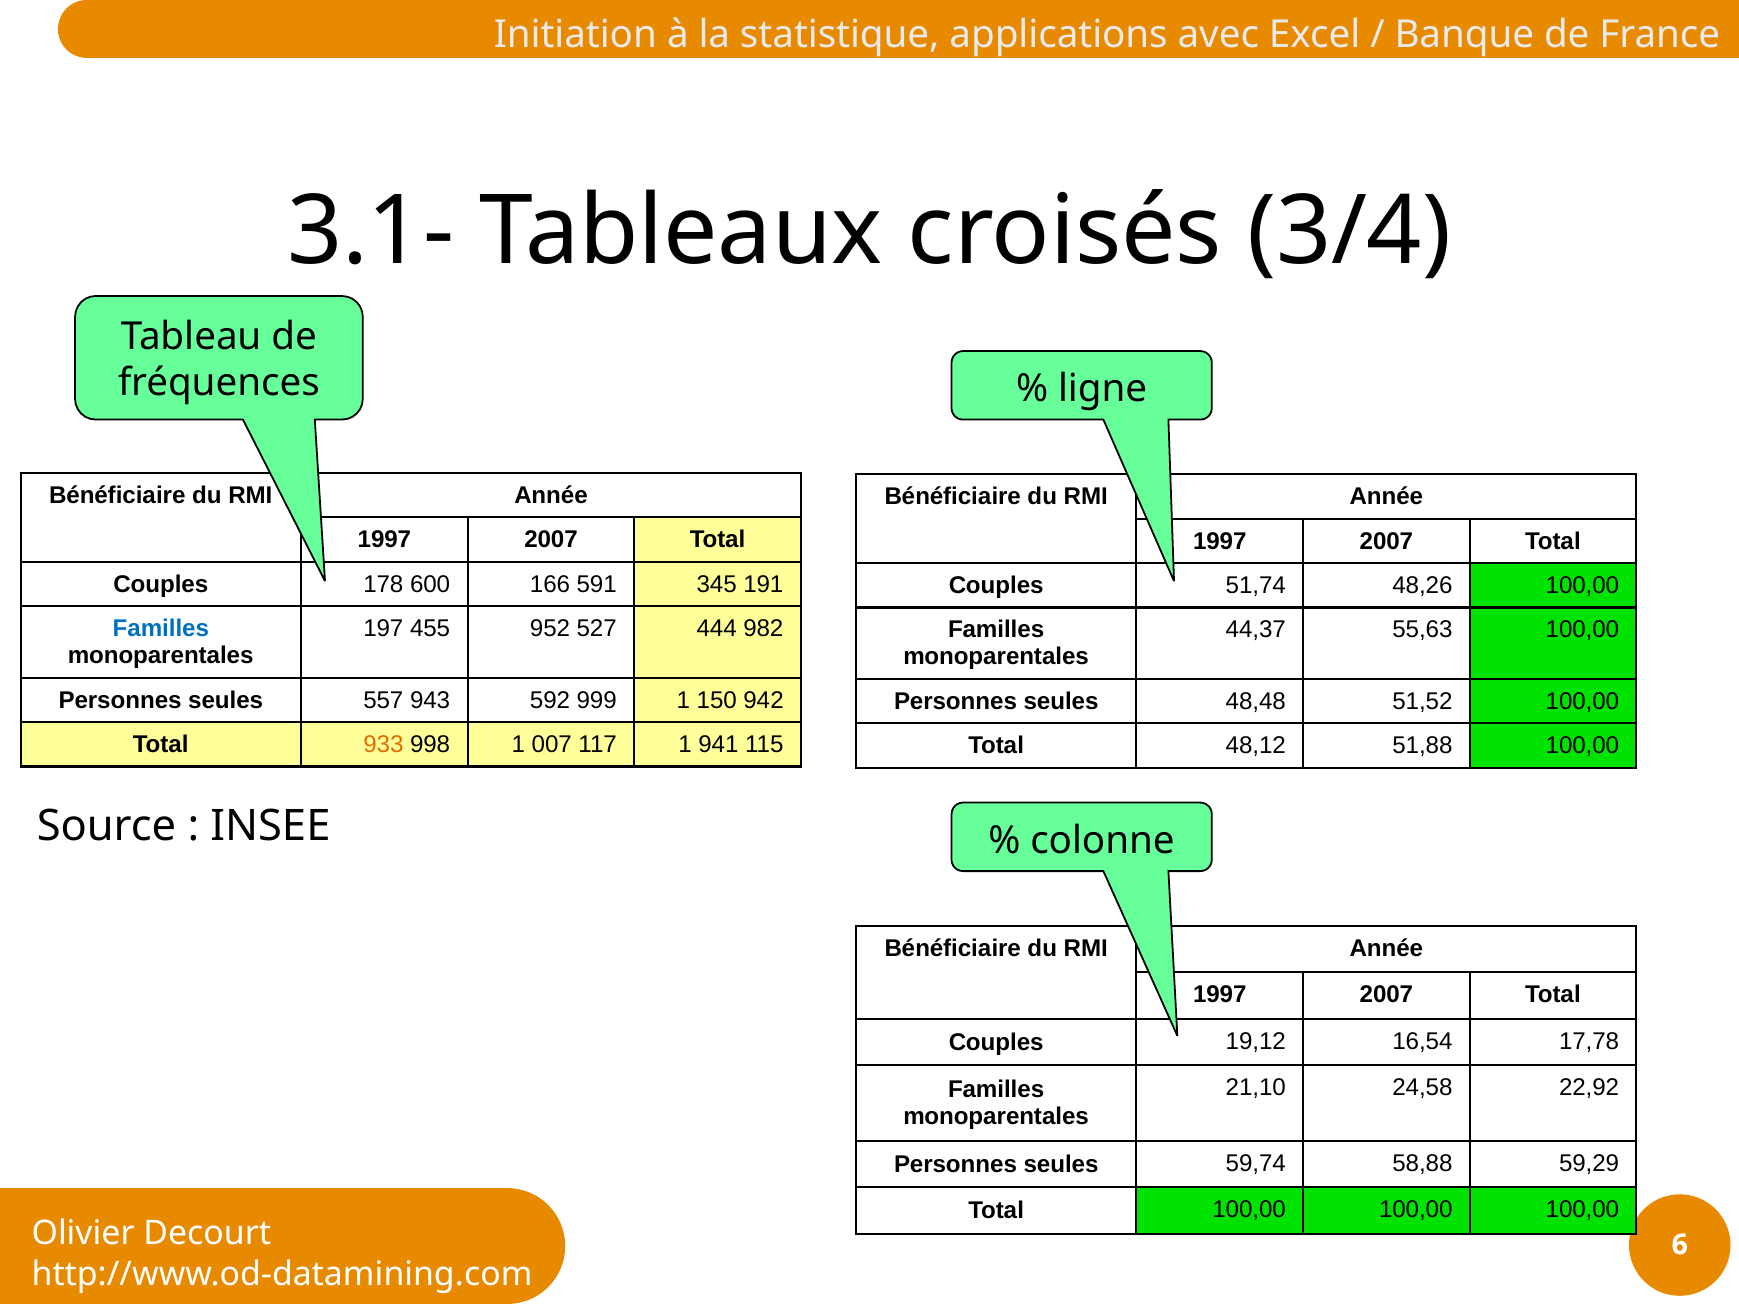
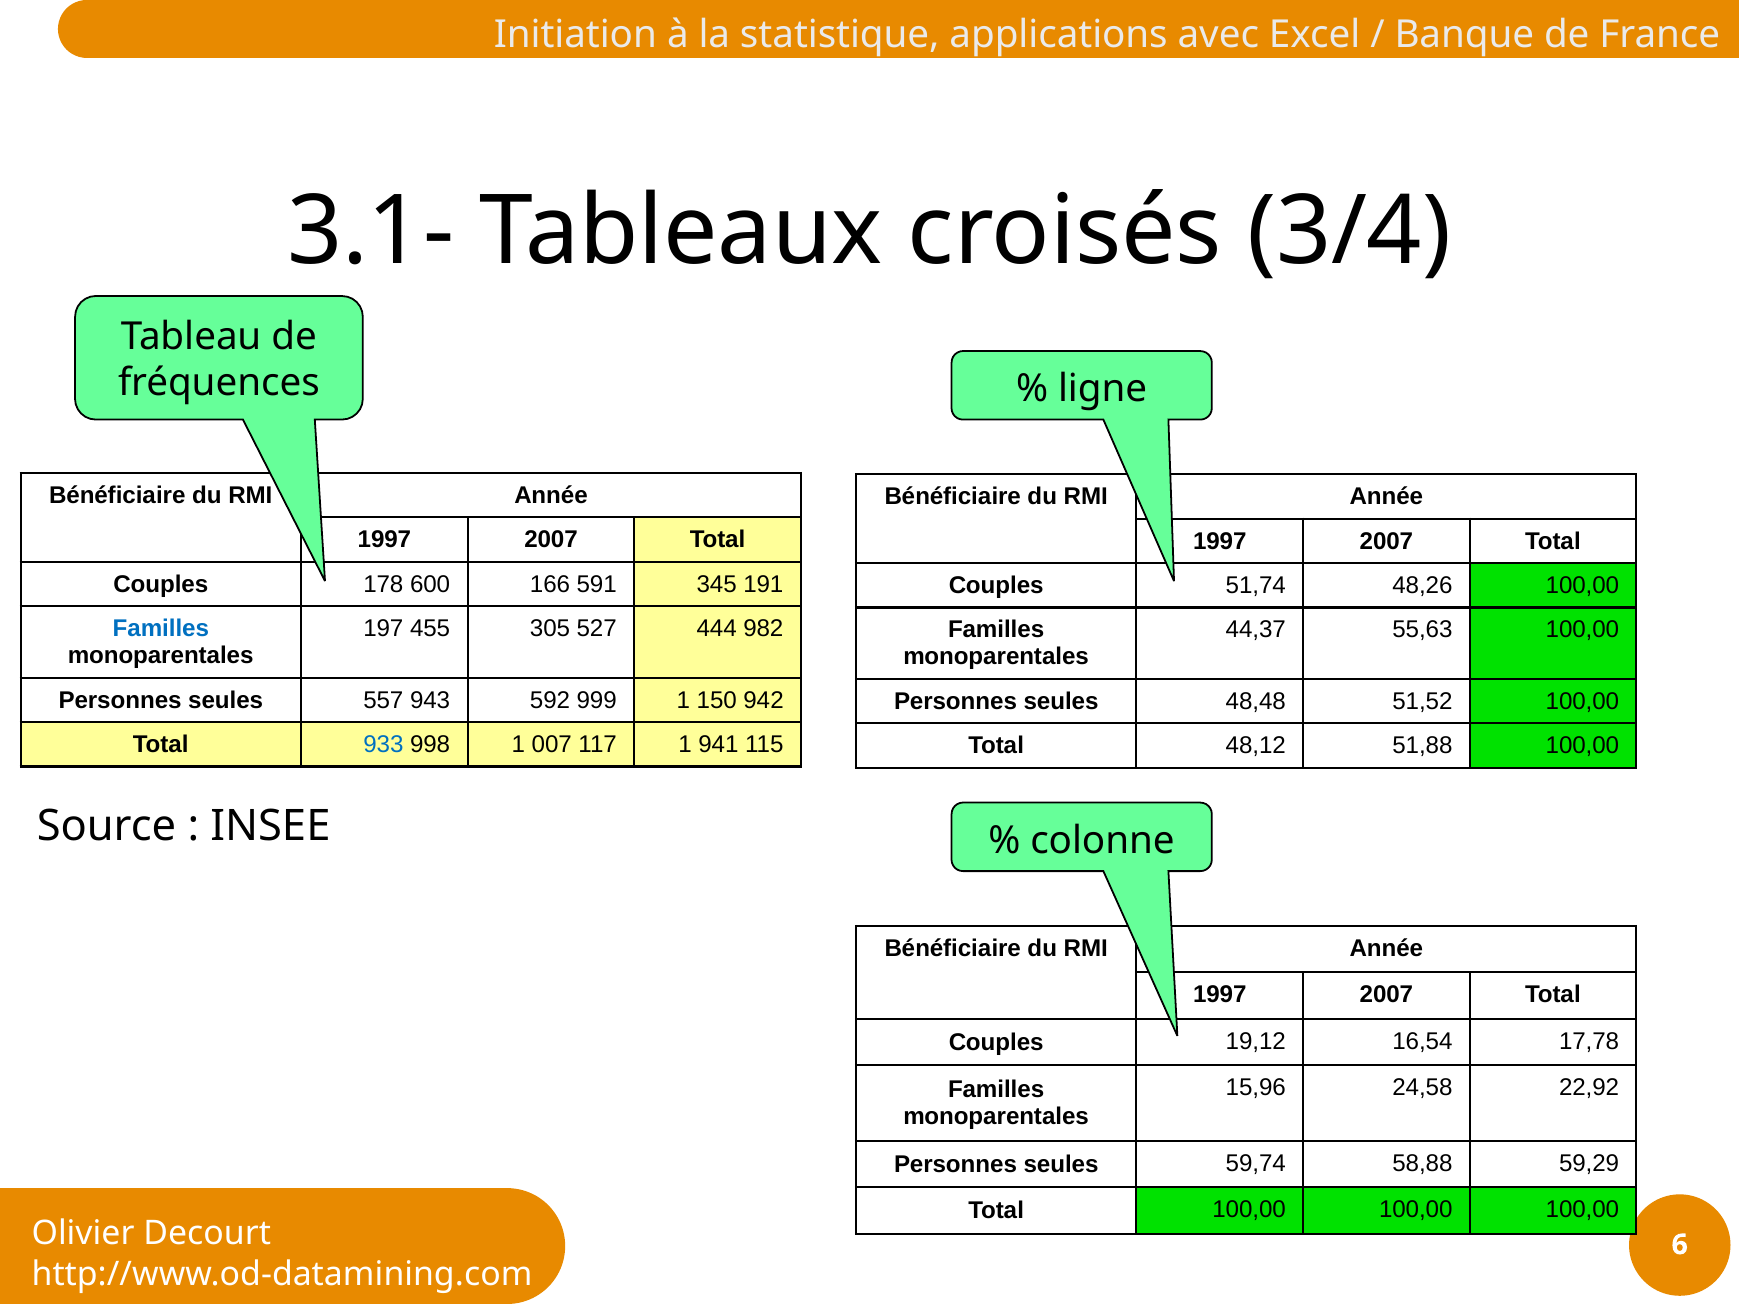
952: 952 -> 305 (550, 629)
933 colour: orange -> blue (383, 745)
21,10: 21,10 -> 15,96 (1256, 1088)
